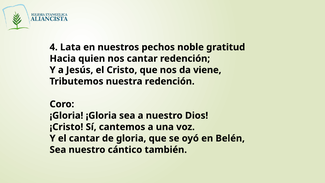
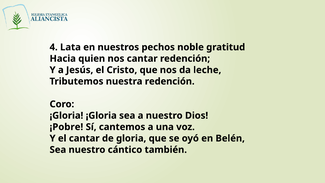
viene: viene -> leche (207, 70)
¡Cristo: ¡Cristo -> ¡Pobre (66, 127)
